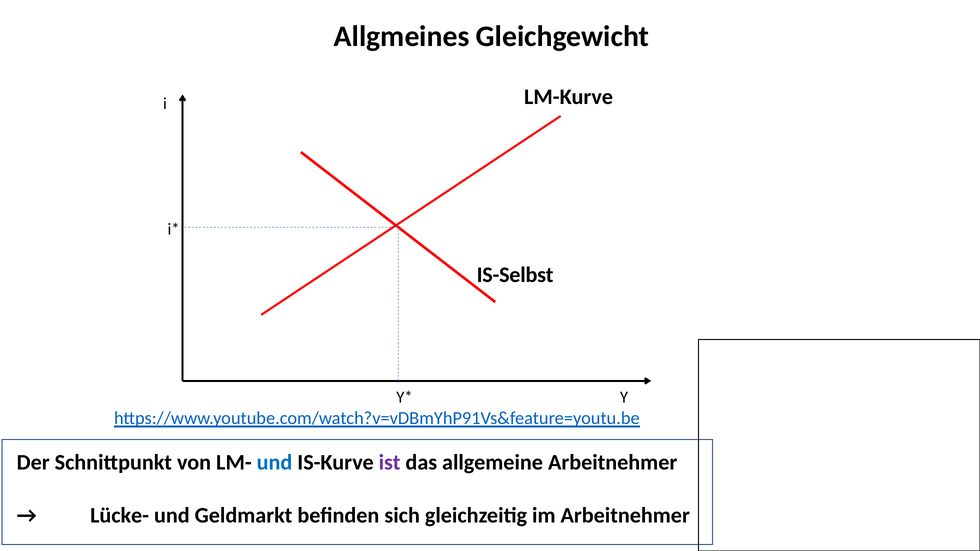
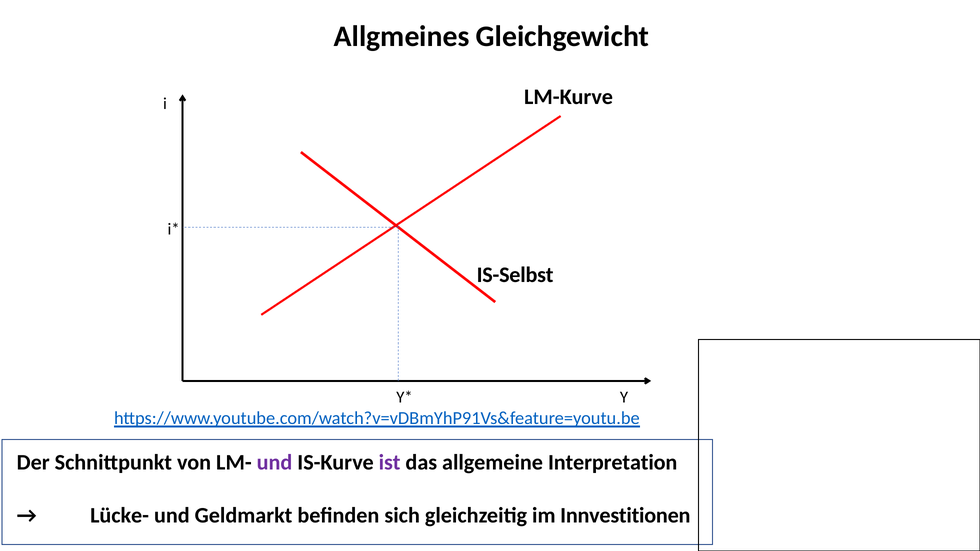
und colour: blue -> purple (274, 462)
allgemeine Arbeitnehmer: Arbeitnehmer -> Interpretation (613, 462)
im Arbeitnehmer: Arbeitnehmer -> Innvestitionen (625, 516)
